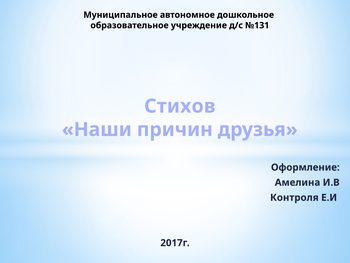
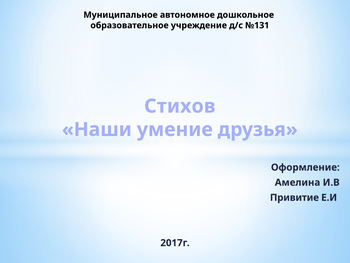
причин: причин -> умение (175, 129)
Контроля: Контроля -> Привитие (294, 197)
